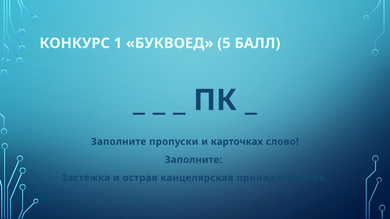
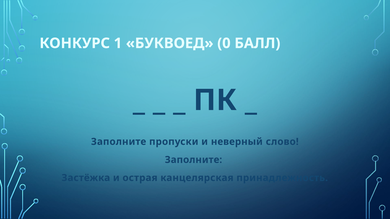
5: 5 -> 0 (224, 43)
карточках: карточках -> неверный (237, 142)
